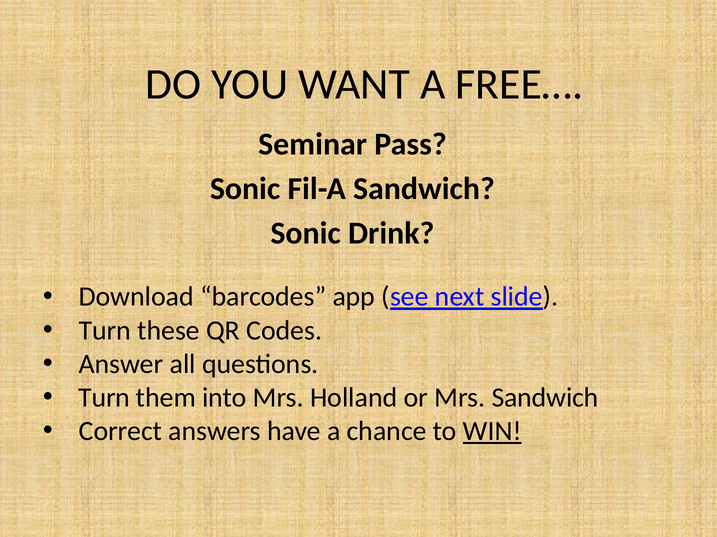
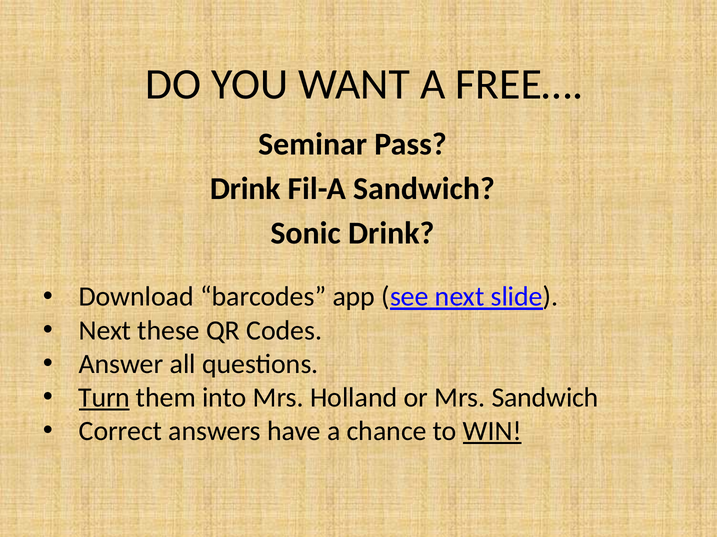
Sonic: Sonic -> Drink (245, 189)
Turn: Turn -> Next (105, 331)
Turn underline: none -> present (104, 398)
